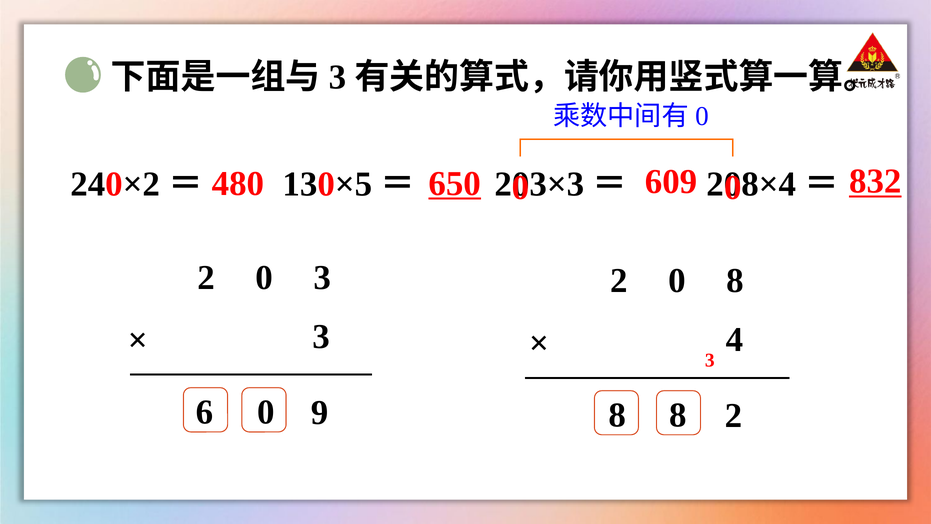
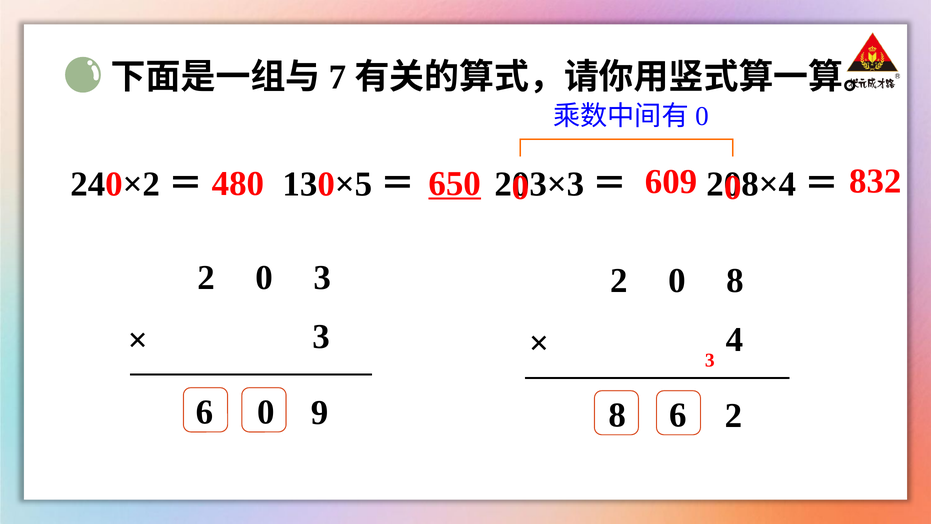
3: 3 -> 7 (337, 77)
832 underline: present -> none (875, 181)
8 8: 8 -> 6 (678, 415)
